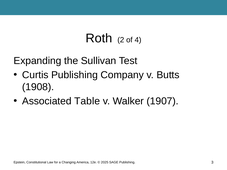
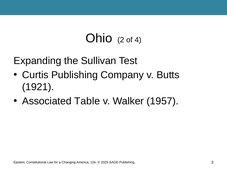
Roth: Roth -> Ohio (99, 38)
1908: 1908 -> 1921 (38, 87)
1907: 1907 -> 1957 (163, 101)
